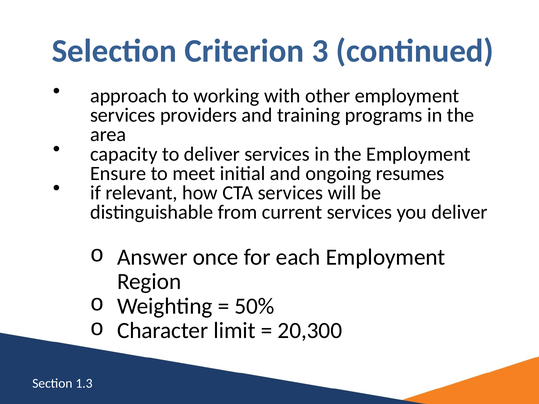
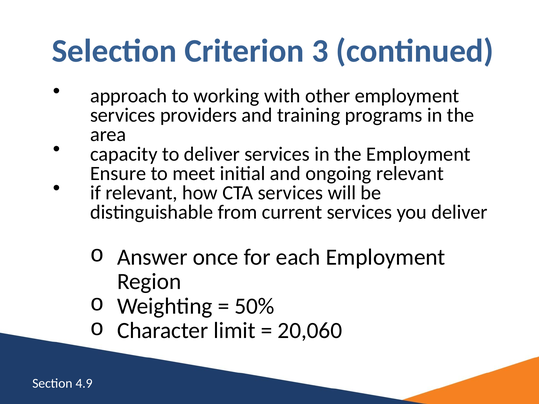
ongoing resumes: resumes -> relevant (410, 174)
20,300: 20,300 -> 20,060 (310, 331)
1.3: 1.3 -> 4.9 (84, 384)
